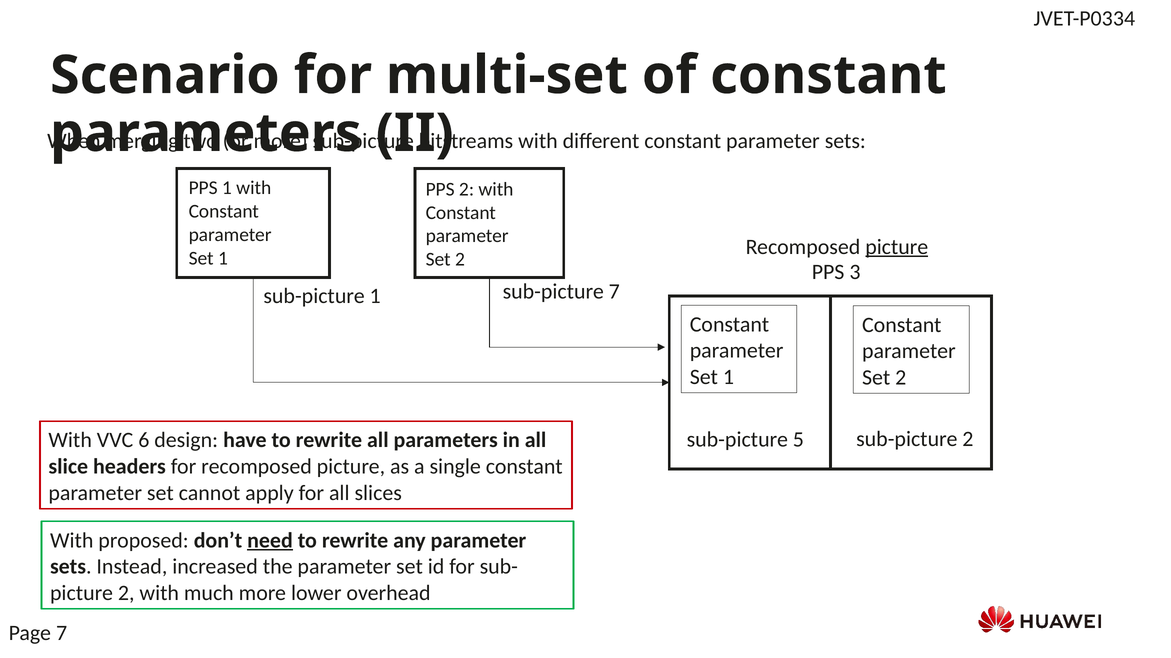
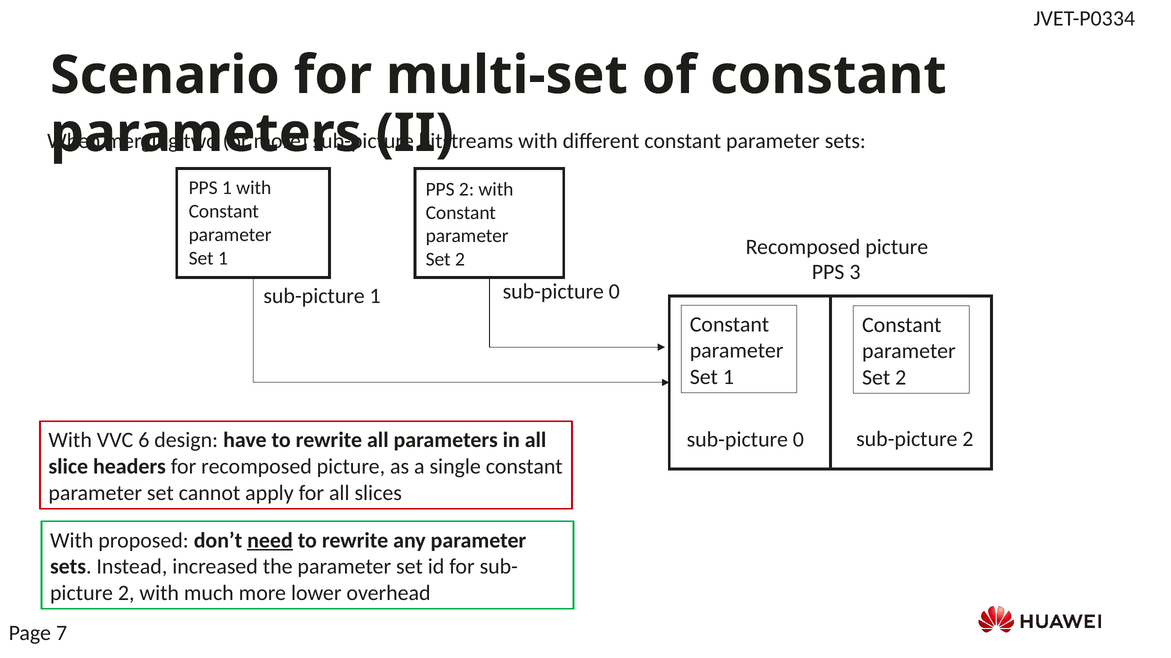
picture underline: present -> none (897, 247)
1 sub-picture 7: 7 -> 0 (614, 292)
5: 5 -> 0 (798, 440)
